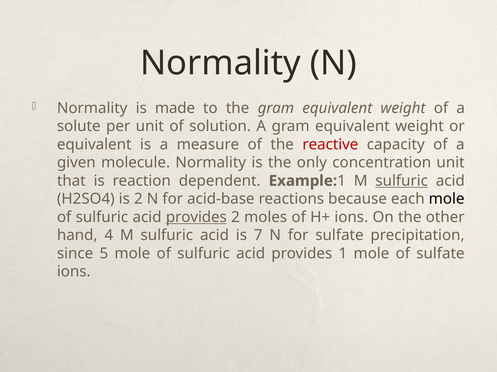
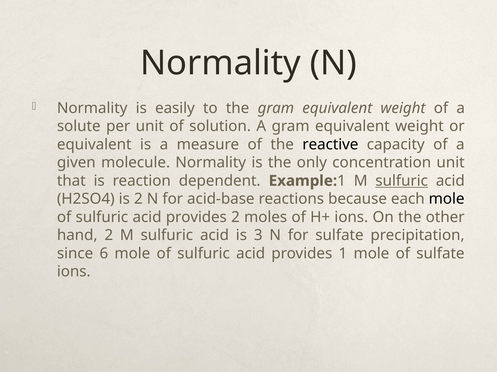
made: made -> easily (175, 108)
reactive colour: red -> black (330, 145)
provides underline: present -> none (196, 218)
hand 4: 4 -> 2 (109, 236)
7: 7 -> 3 (258, 236)
5: 5 -> 6 (104, 254)
